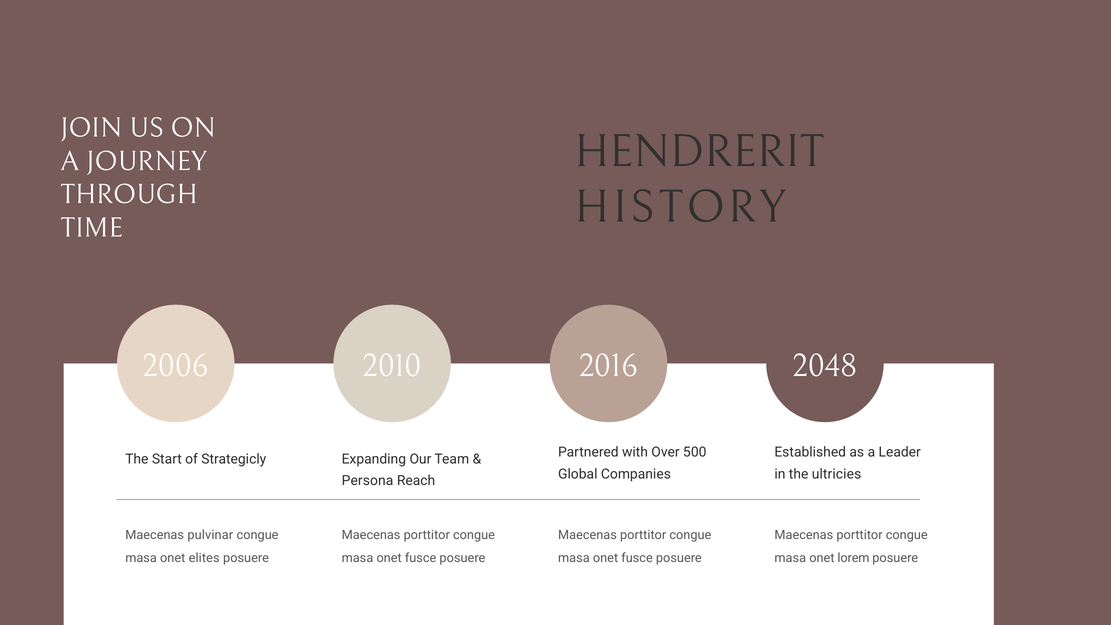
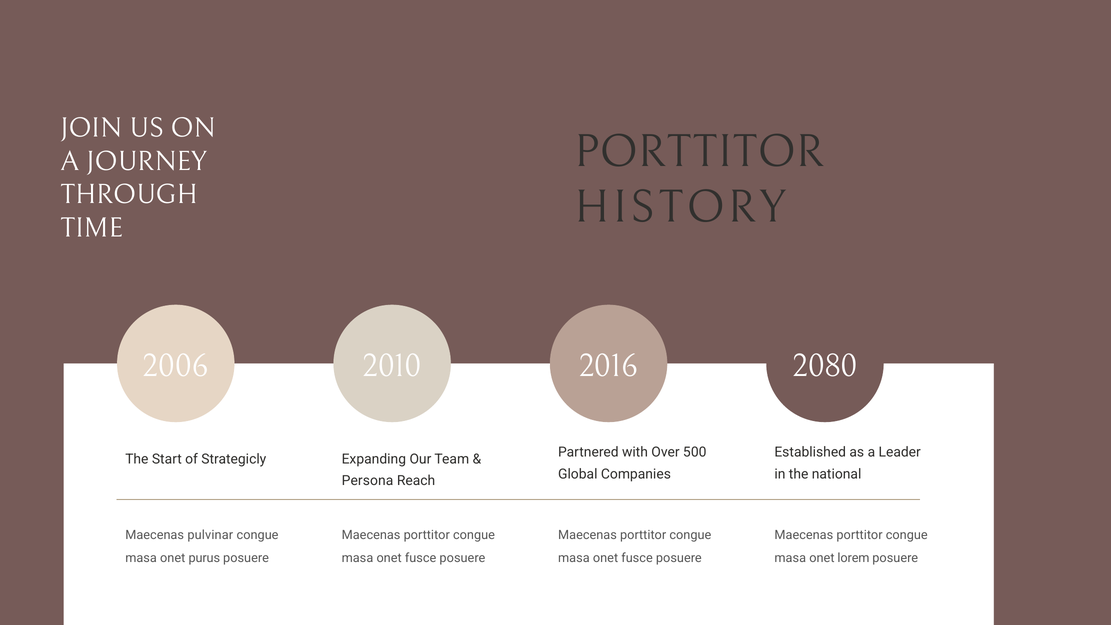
HENDRERIT: HENDRERIT -> PORTTITOR (699, 151)
2048: 2048 -> 2080 (825, 365)
ultricies: ultricies -> national (837, 474)
elites: elites -> purus (204, 558)
